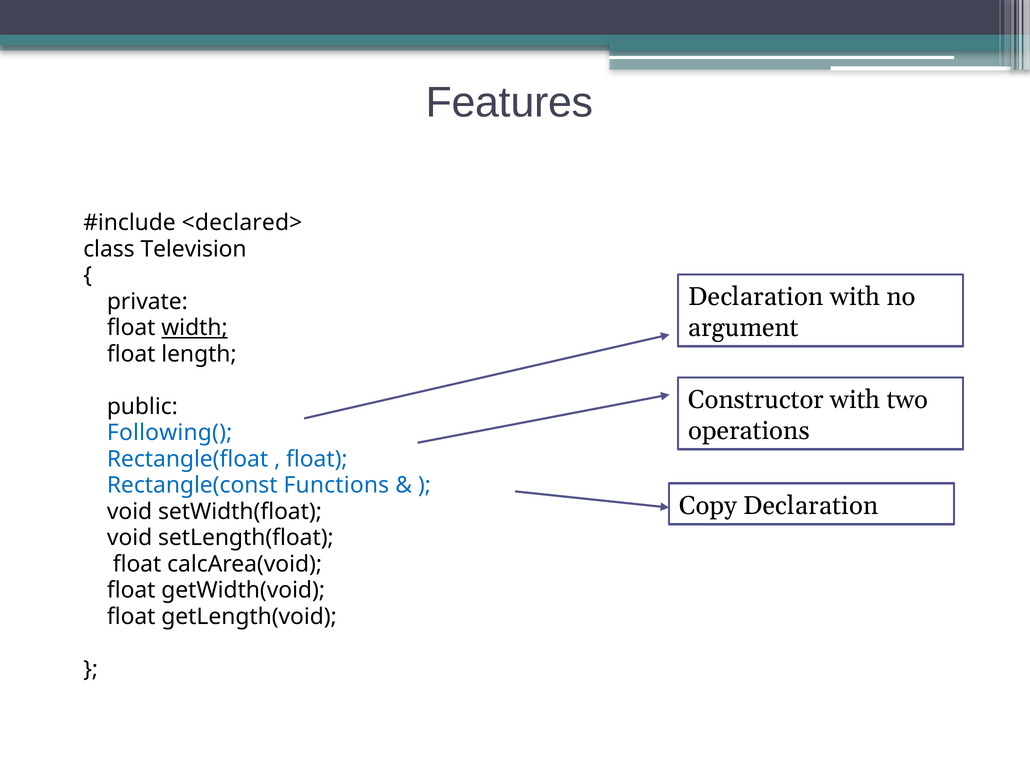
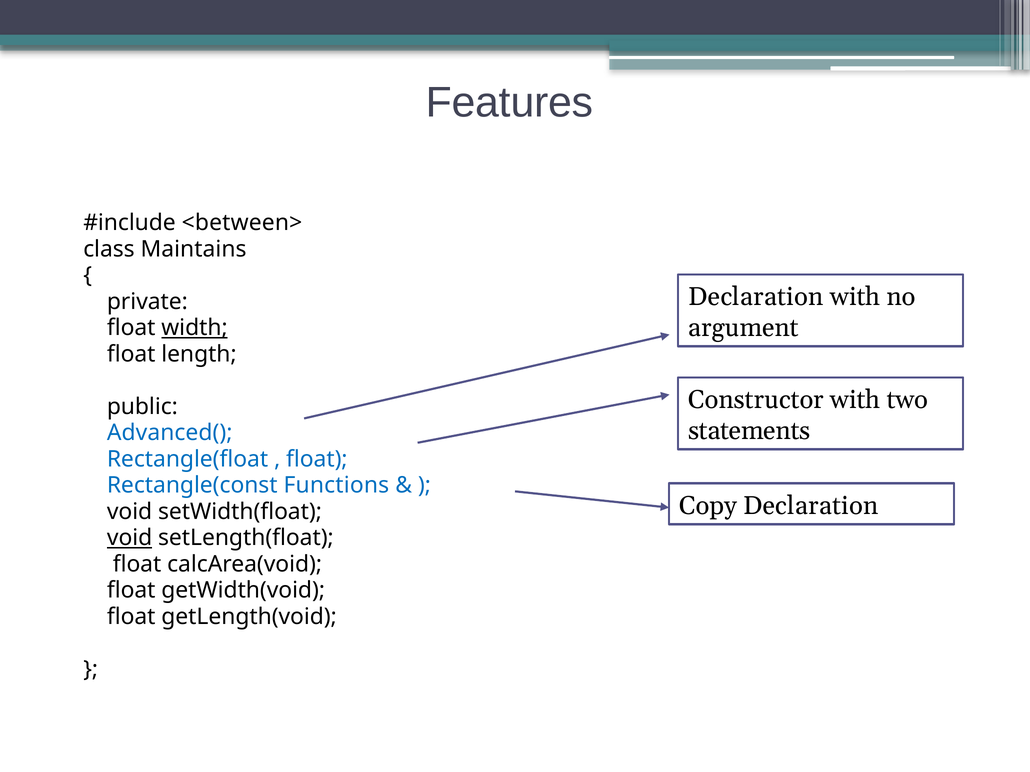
<declared>: <declared> -> <between> (242, 223)
Television: Television -> Maintains (194, 249)
operations: operations -> statements (749, 431)
Following(: Following( -> Advanced( (170, 433)
void underline: none -> present (130, 538)
